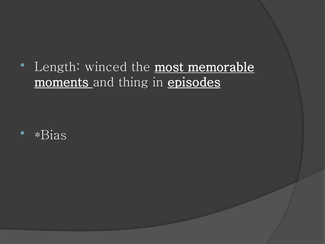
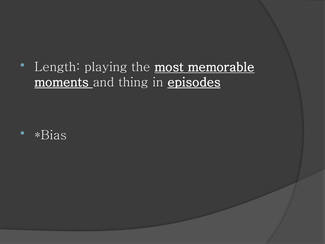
winced: winced -> playing (106, 67)
